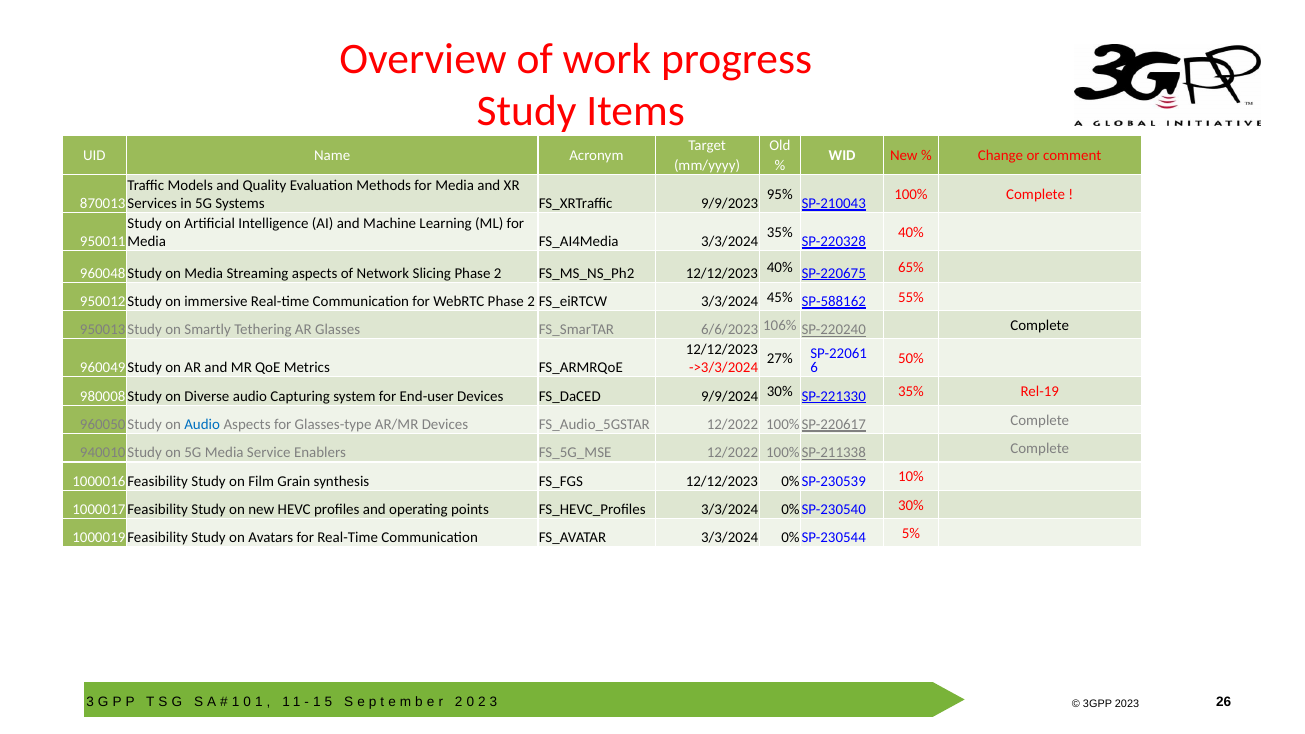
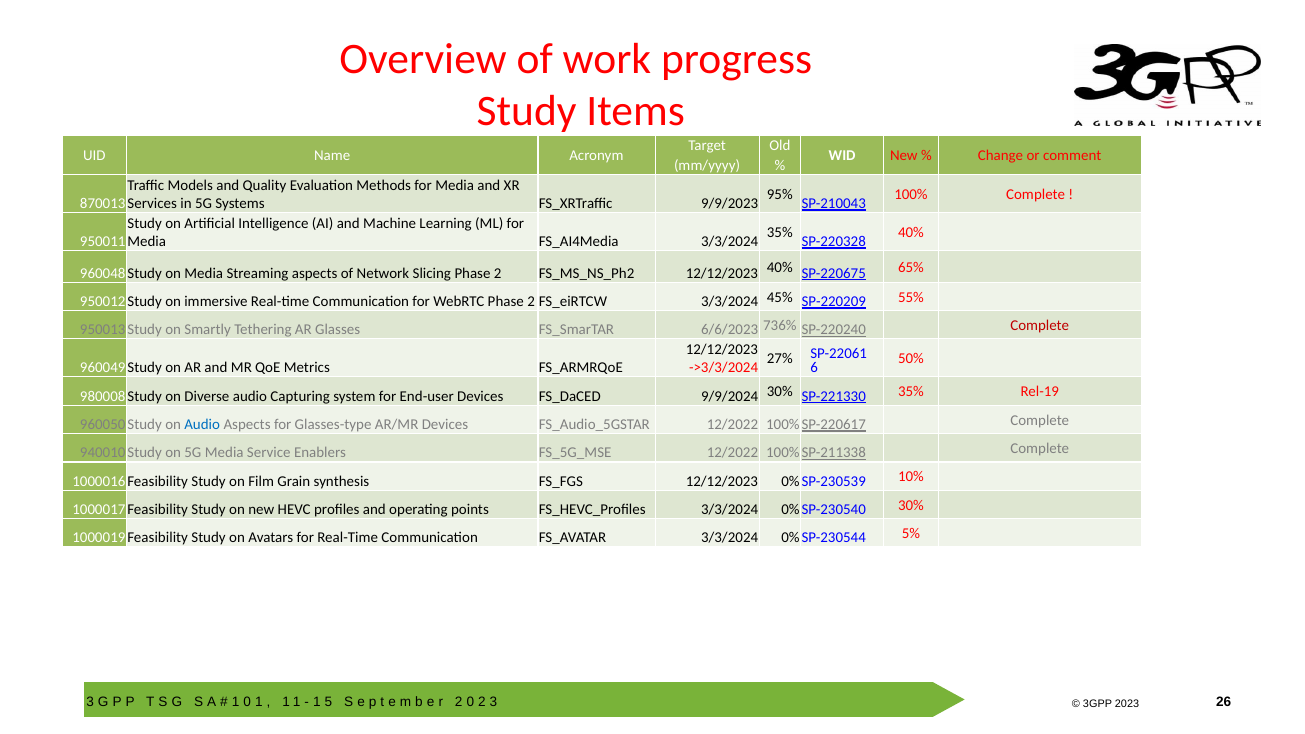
SP-588162: SP-588162 -> SP-220209 (834, 302)
106%: 106% -> 736% (780, 326)
Complete colour: black -> red (1040, 326)
